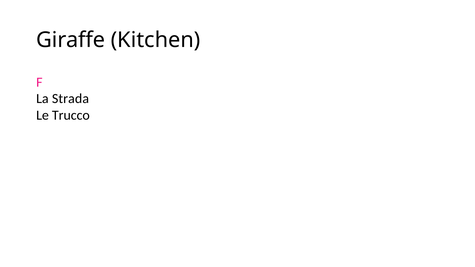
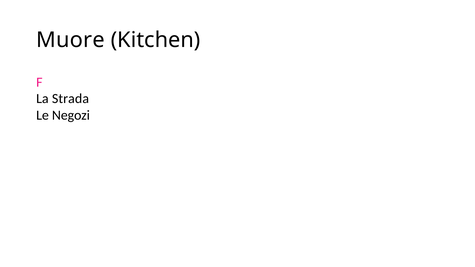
Giraffe: Giraffe -> Muore (71, 40)
Trucco: Trucco -> Negozi (71, 115)
